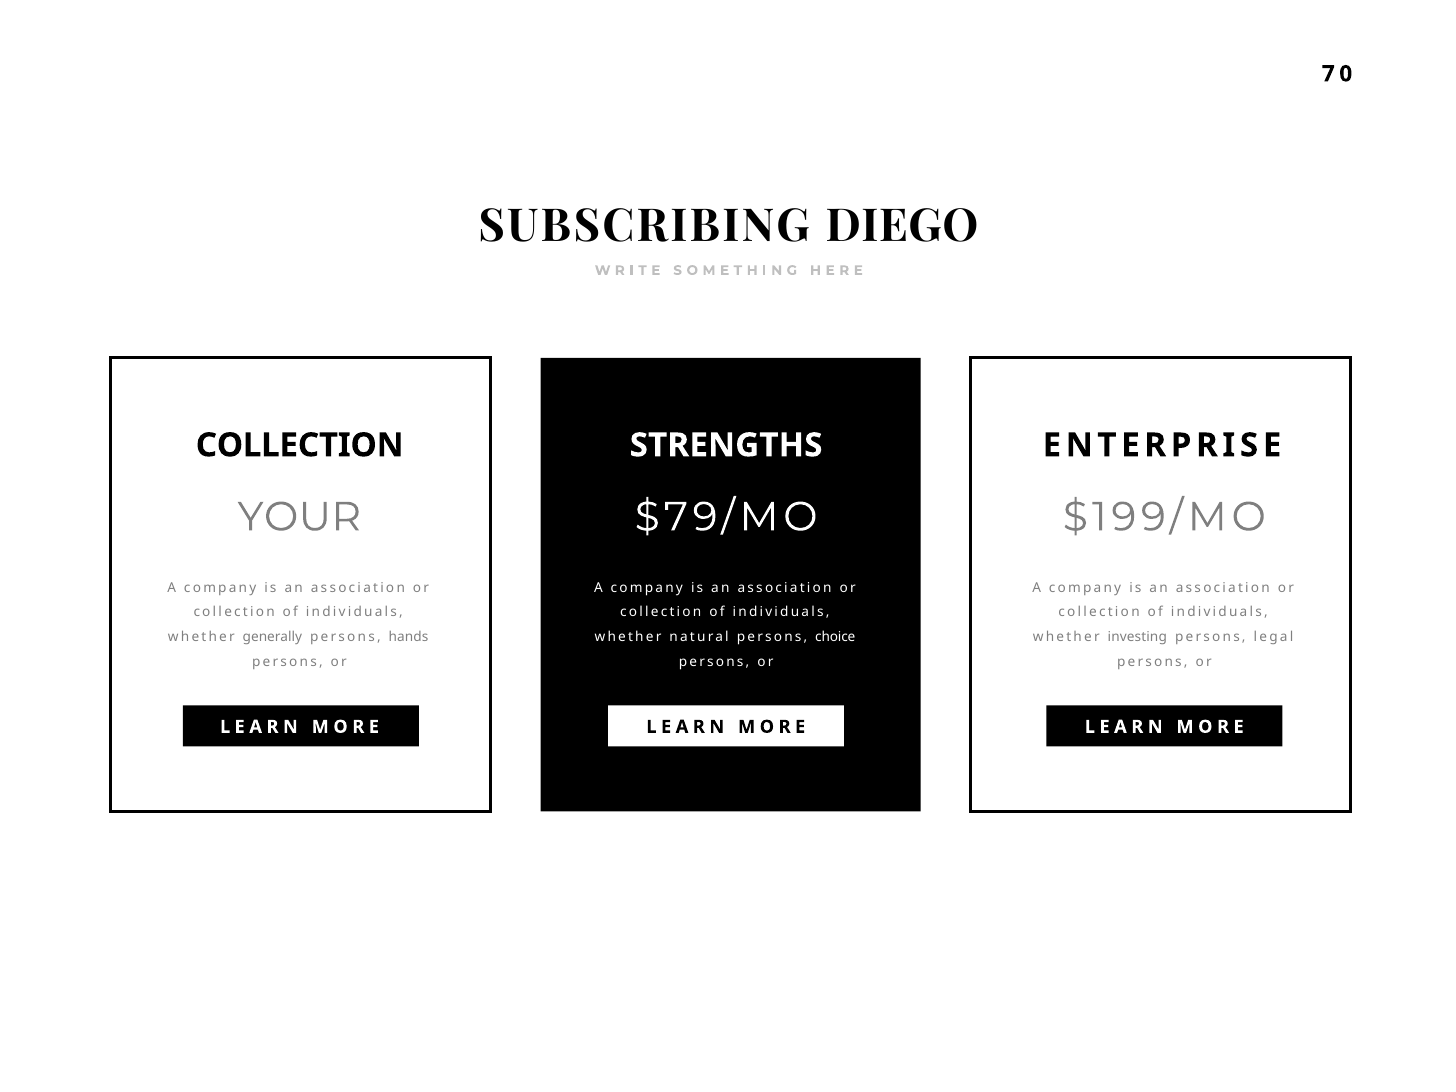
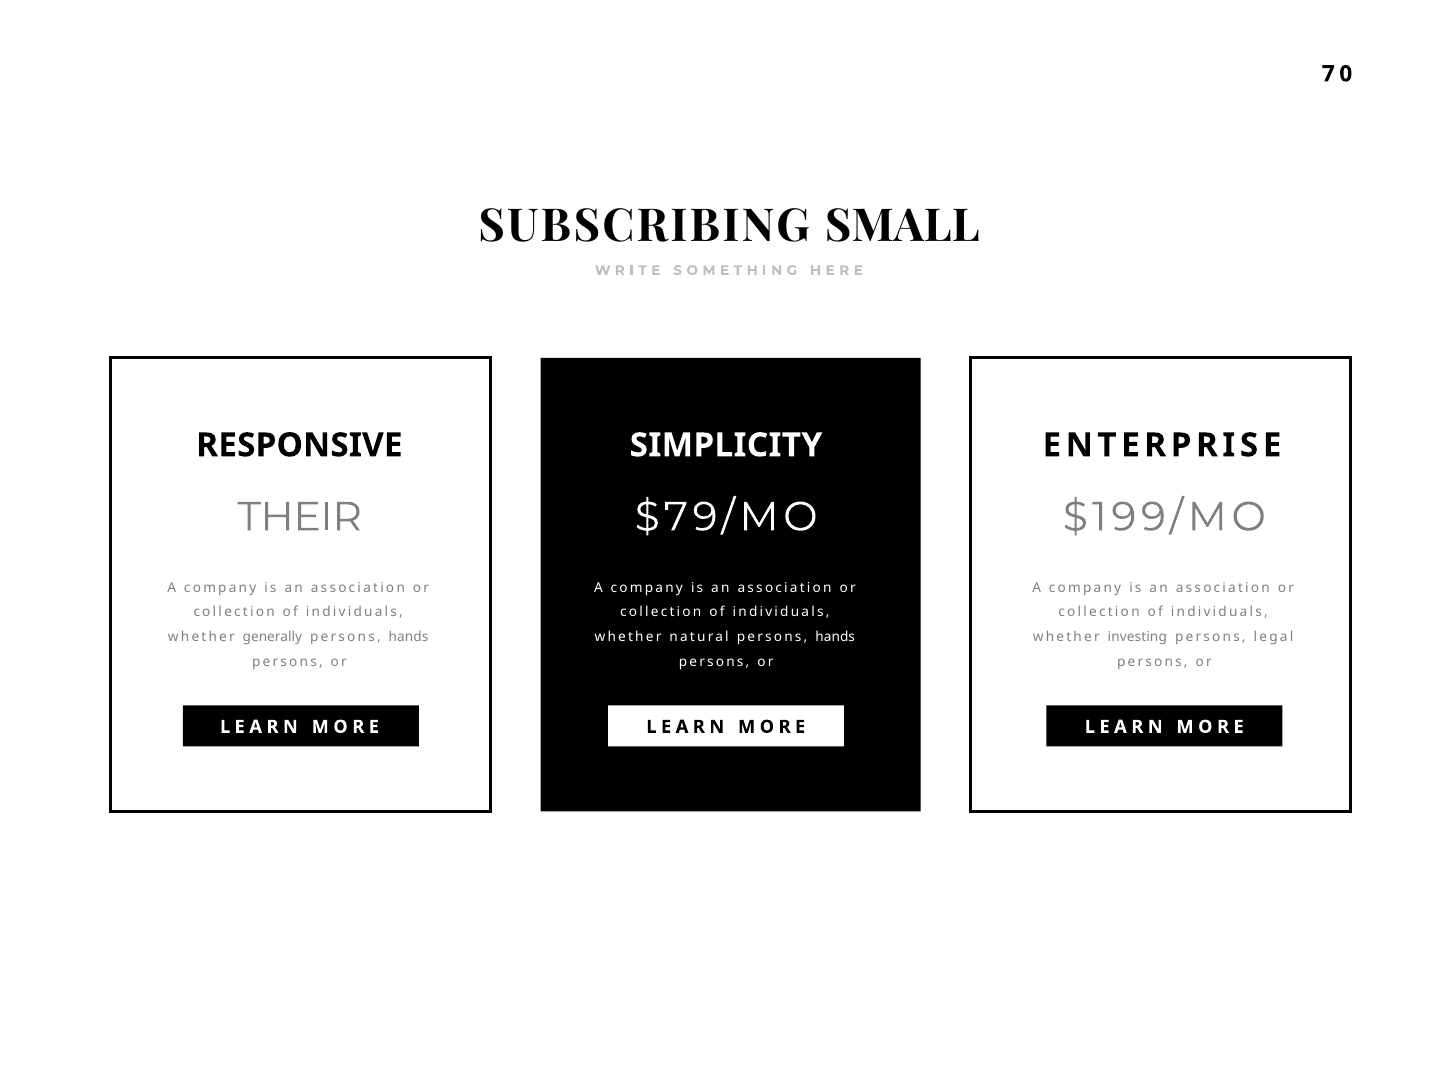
DIEGO: DIEGO -> SMALL (902, 226)
COLLECTION: COLLECTION -> RESPONSIVE (299, 445)
STRENGTHS: STRENGTHS -> SIMPLICITY (726, 445)
YOUR: YOUR -> THEIR (300, 517)
natural persons choice: choice -> hands (835, 637)
